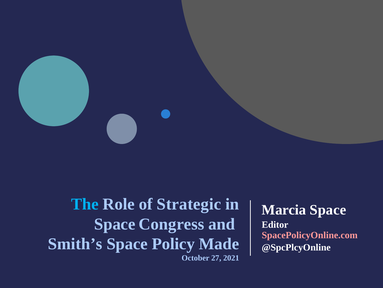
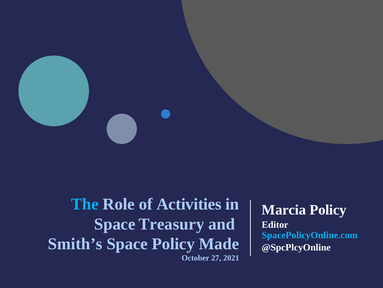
Strategic: Strategic -> Activities (189, 204)
Marcia Space: Space -> Policy (328, 209)
Congress: Congress -> Treasury (171, 224)
SpacePolicyOnline.com colour: pink -> light blue (310, 235)
